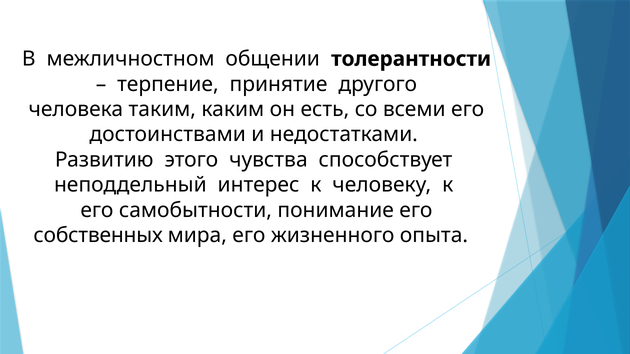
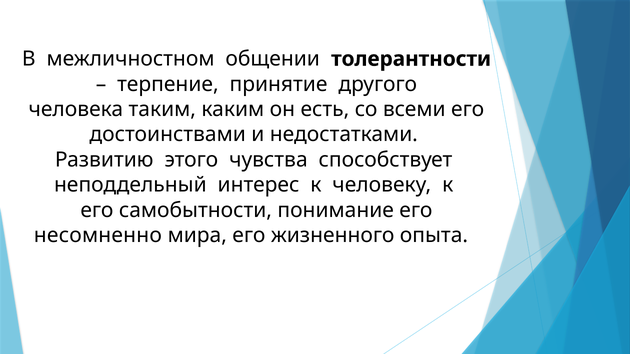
собственных: собственных -> несомненно (98, 236)
